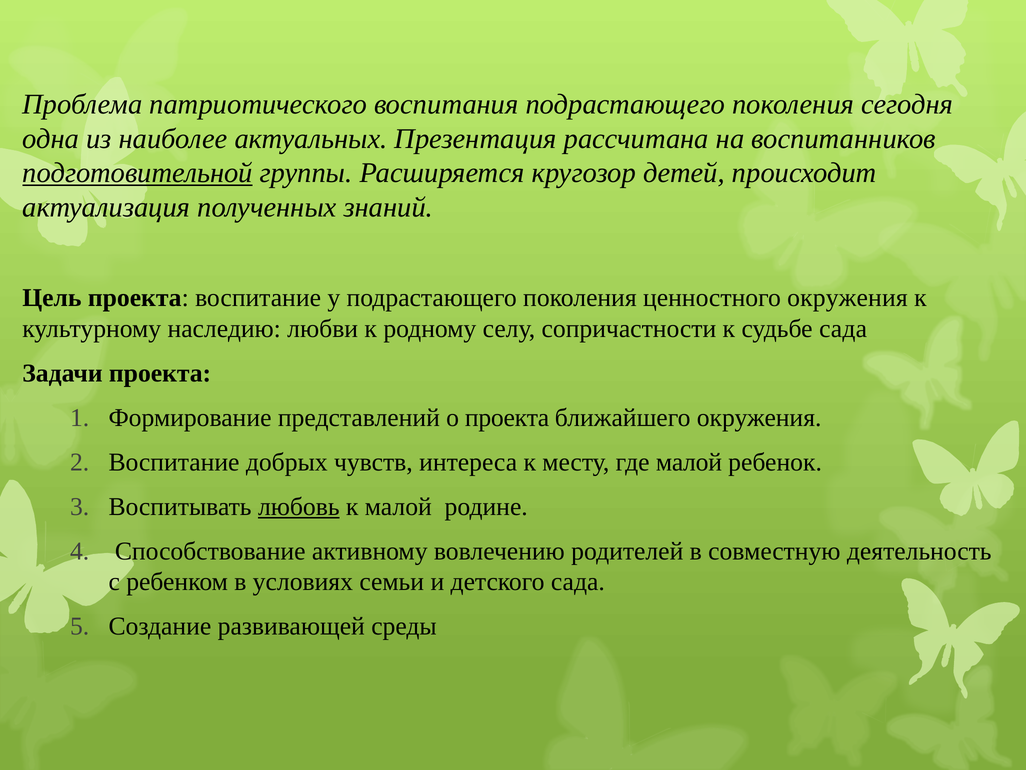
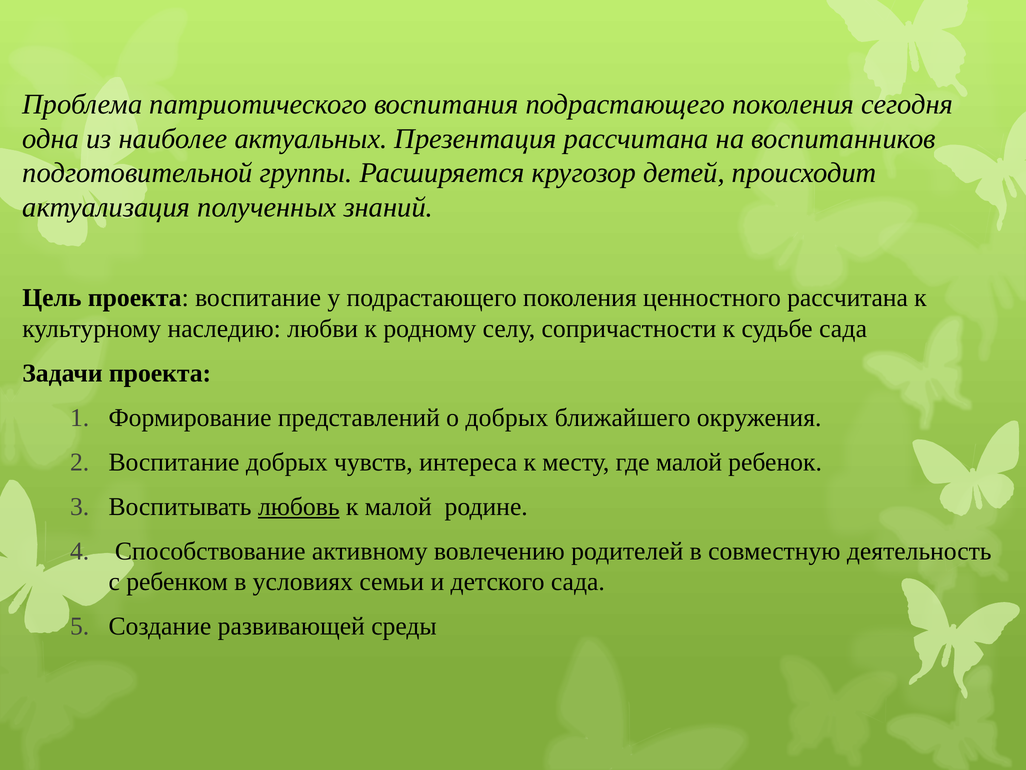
подготовительной underline: present -> none (137, 173)
ценностного окружения: окружения -> рассчитана (848, 298)
о проекта: проекта -> добрых (507, 417)
